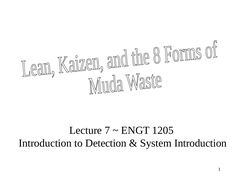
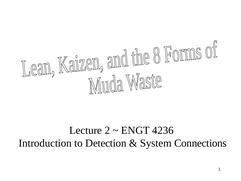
7: 7 -> 2 (107, 130)
1205: 1205 -> 4236 (163, 130)
System Introduction: Introduction -> Connections (201, 143)
